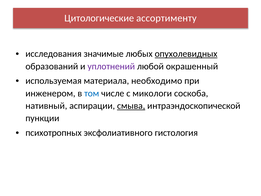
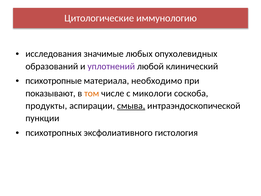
ассортименту: ассортименту -> иммунологию (167, 18)
опухолевидных underline: present -> none (186, 54)
окрашенный: окрашенный -> клинический (192, 66)
используемая: используемая -> психотропные (54, 81)
инженером: инженером -> показывают (50, 93)
том colour: blue -> orange (92, 93)
нативный: нативный -> продукты (46, 106)
